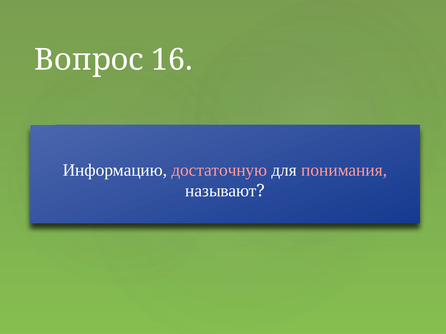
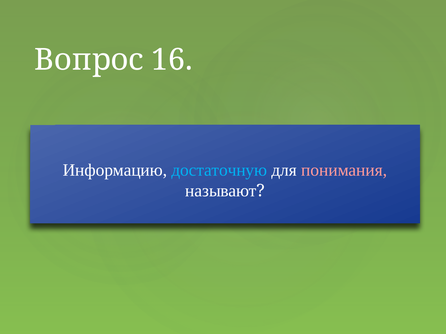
достаточную colour: pink -> light blue (219, 170)
